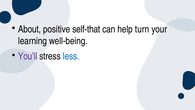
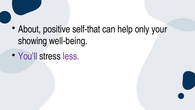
turn: turn -> only (142, 29)
learning: learning -> showing (33, 41)
less colour: blue -> purple (71, 56)
